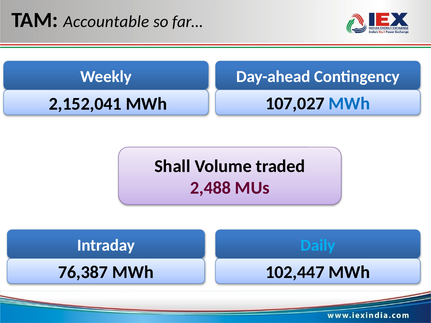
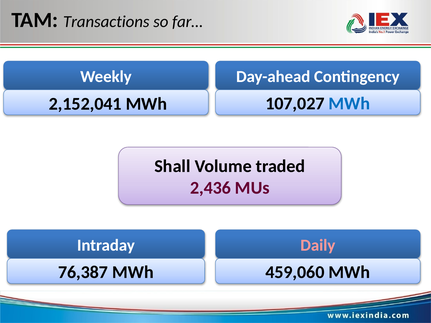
Accountable: Accountable -> Transactions (106, 22)
2,488: 2,488 -> 2,436 (210, 188)
Daily colour: light blue -> pink (318, 245)
102,447: 102,447 -> 459,060 (295, 272)
